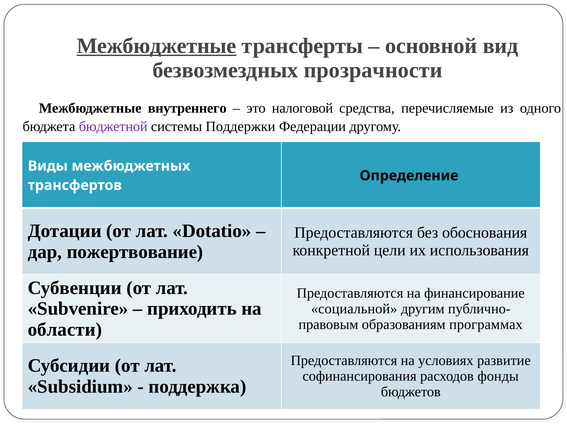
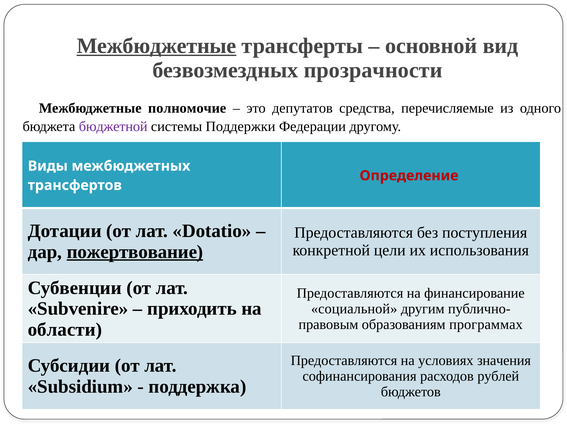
внутреннего: внутреннего -> полномочие (187, 108)
налоговой: налоговой -> депутатов (302, 108)
Определение colour: black -> red (409, 176)
обоснования: обоснования -> поступления (485, 233)
пожертвование underline: none -> present (135, 252)
развитие: развитие -> значения (504, 361)
фонды: фонды -> рублей (498, 376)
